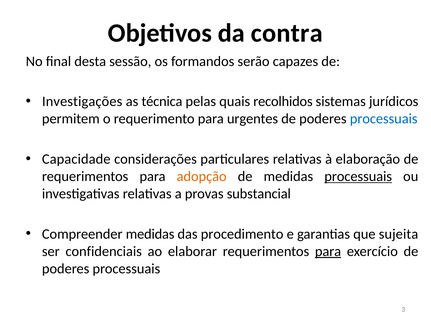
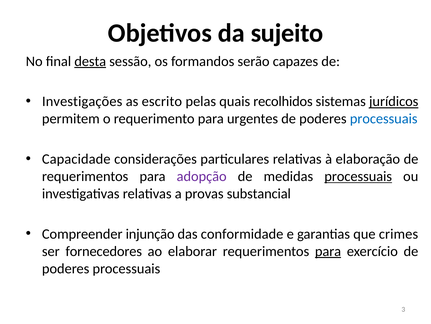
contra: contra -> sujeito (287, 33)
desta underline: none -> present (90, 61)
técnica: técnica -> escrito (162, 101)
jurídicos underline: none -> present (394, 101)
adopção colour: orange -> purple (202, 176)
Compreender medidas: medidas -> injunção (150, 233)
procedimento: procedimento -> conformidade (242, 233)
sujeita: sujeita -> crimes (398, 233)
confidenciais: confidenciais -> fornecedores (104, 251)
